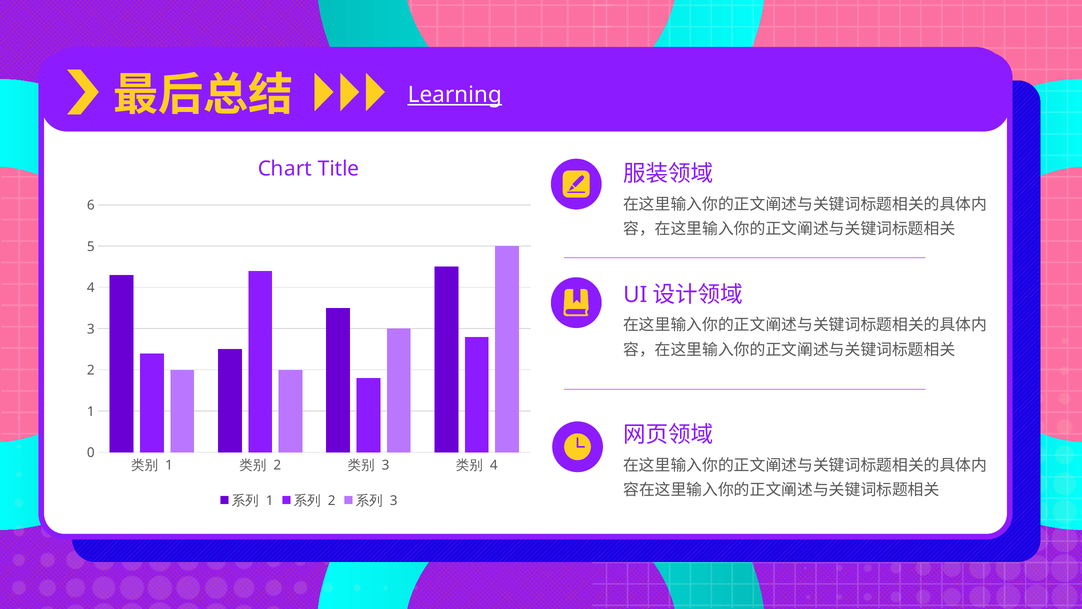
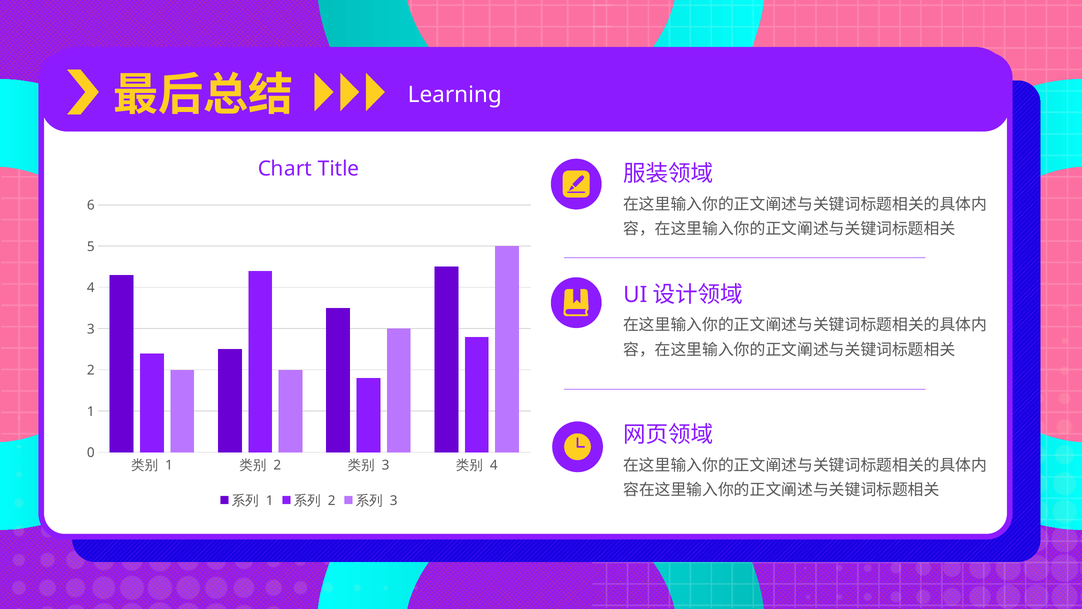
Learning underline: present -> none (455, 95)
